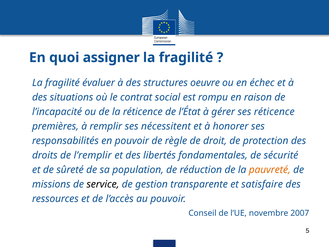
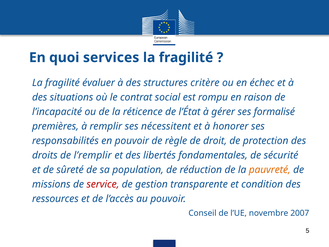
assigner: assigner -> services (111, 57)
oeuvre: oeuvre -> critère (205, 83)
ses réticence: réticence -> formalisé (274, 112)
service colour: black -> red (103, 184)
satisfaire: satisfaire -> condition (262, 184)
